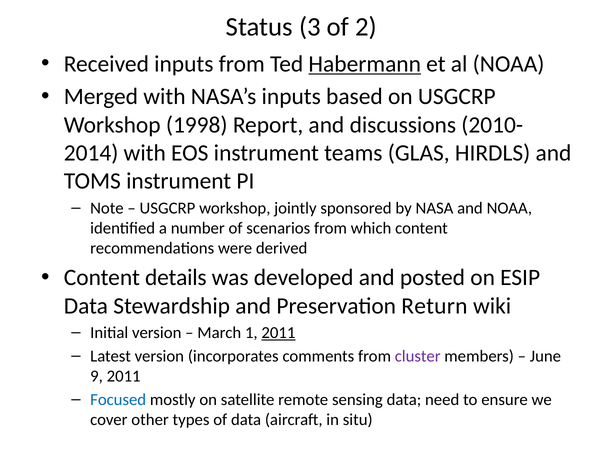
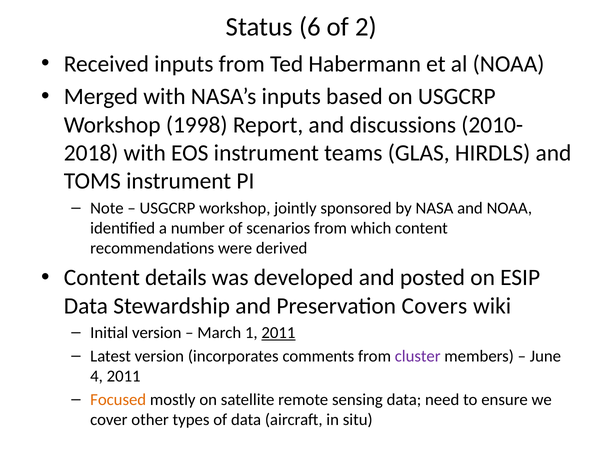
3: 3 -> 6 (310, 27)
Habermann underline: present -> none (365, 64)
2014: 2014 -> 2018 (91, 153)
Return: Return -> Covers (434, 306)
9: 9 -> 4 (97, 377)
Focused colour: blue -> orange (118, 400)
